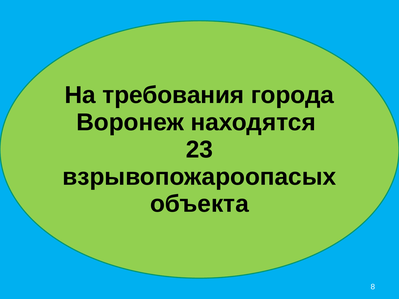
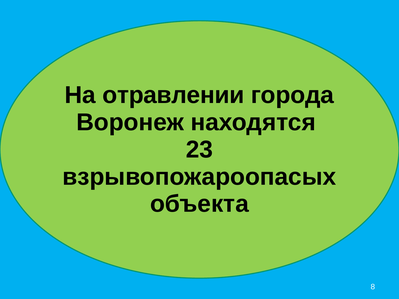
требования: требования -> отравлении (173, 95)
